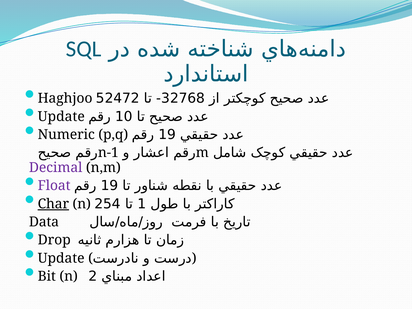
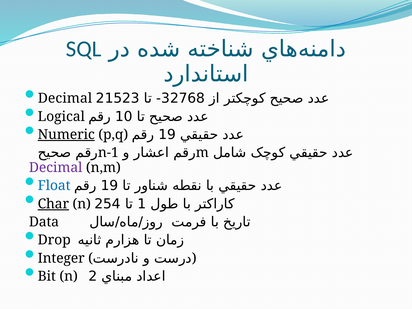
Haghjoo: Haghjoo -> Decimal (65, 98)
52472: 52472 -> 21523 (118, 98)
Update: Update -> Logical (61, 117)
Numeric underline: none -> present (66, 135)
Float colour: purple -> blue (54, 186)
Update: Update -> Integer (61, 258)
